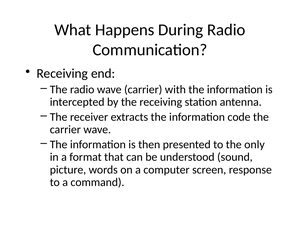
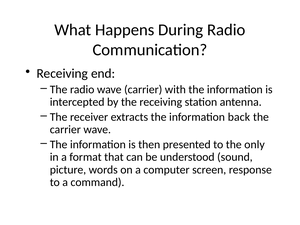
code: code -> back (239, 117)
